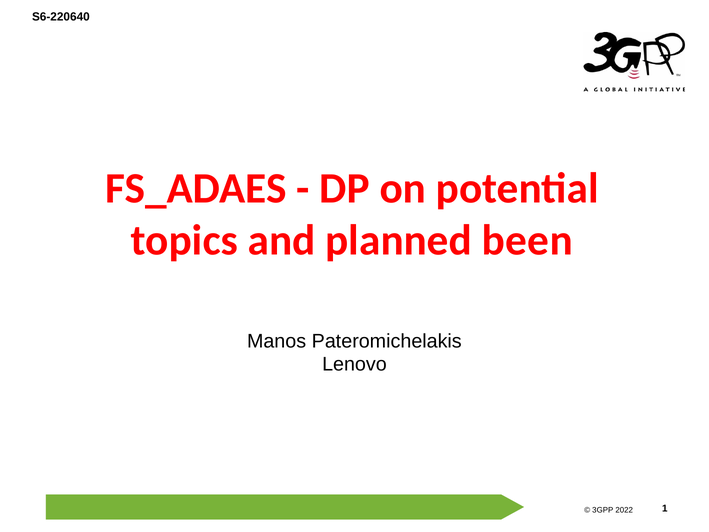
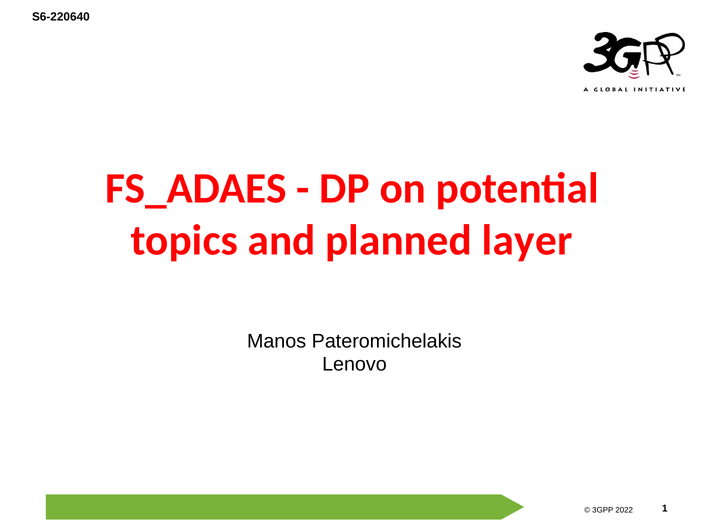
been: been -> layer (527, 240)
